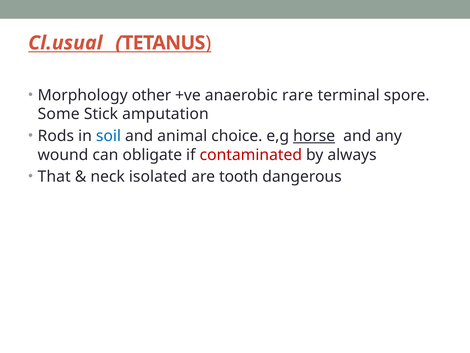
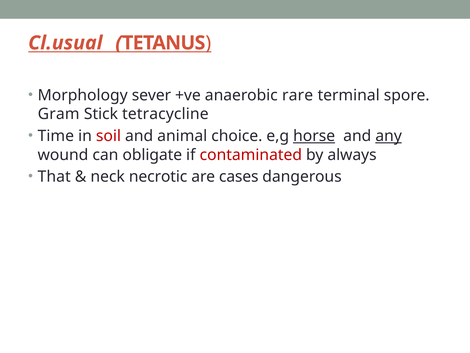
other: other -> sever (151, 95)
Some: Some -> Gram (59, 114)
amputation: amputation -> tetracycline (165, 114)
Rods: Rods -> Time (56, 136)
soil colour: blue -> red (108, 136)
any underline: none -> present (389, 136)
isolated: isolated -> necrotic (158, 177)
tooth: tooth -> cases (239, 177)
